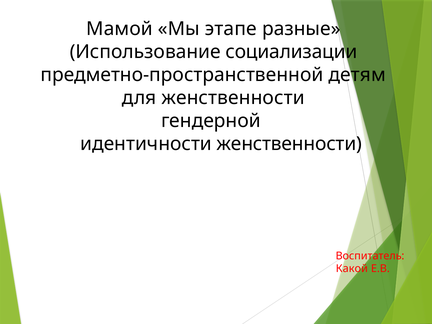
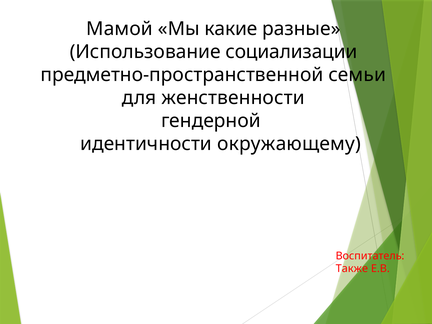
этапе: этапе -> какие (231, 29)
детям: детям -> семьи (357, 75)
идентичности женственности: женственности -> окружающему (289, 144)
Какой: Какой -> Также (352, 269)
